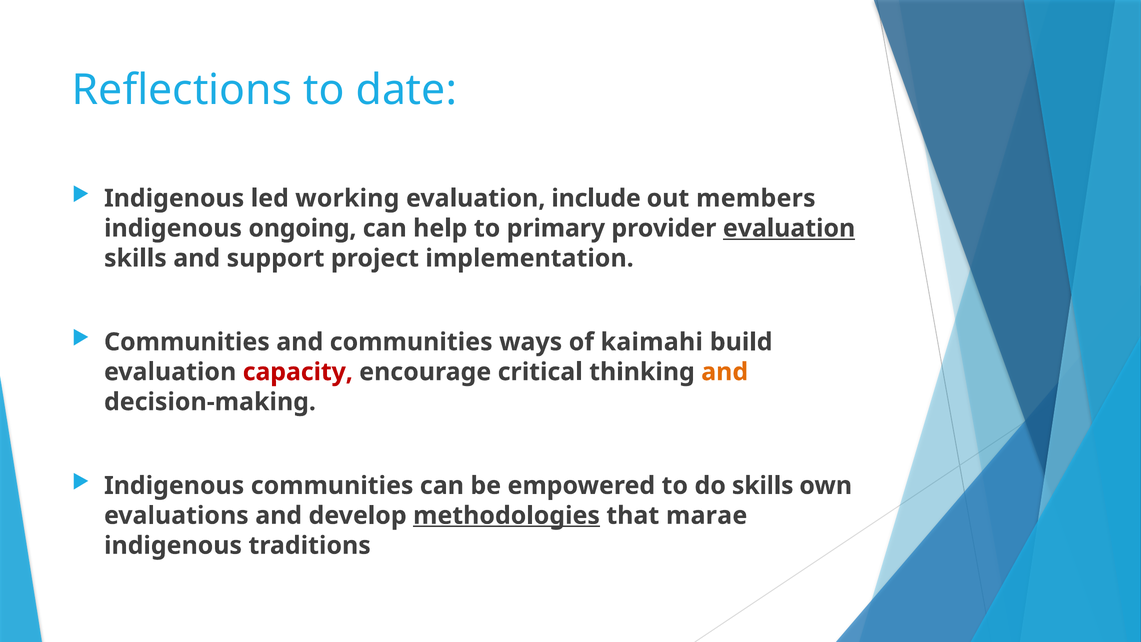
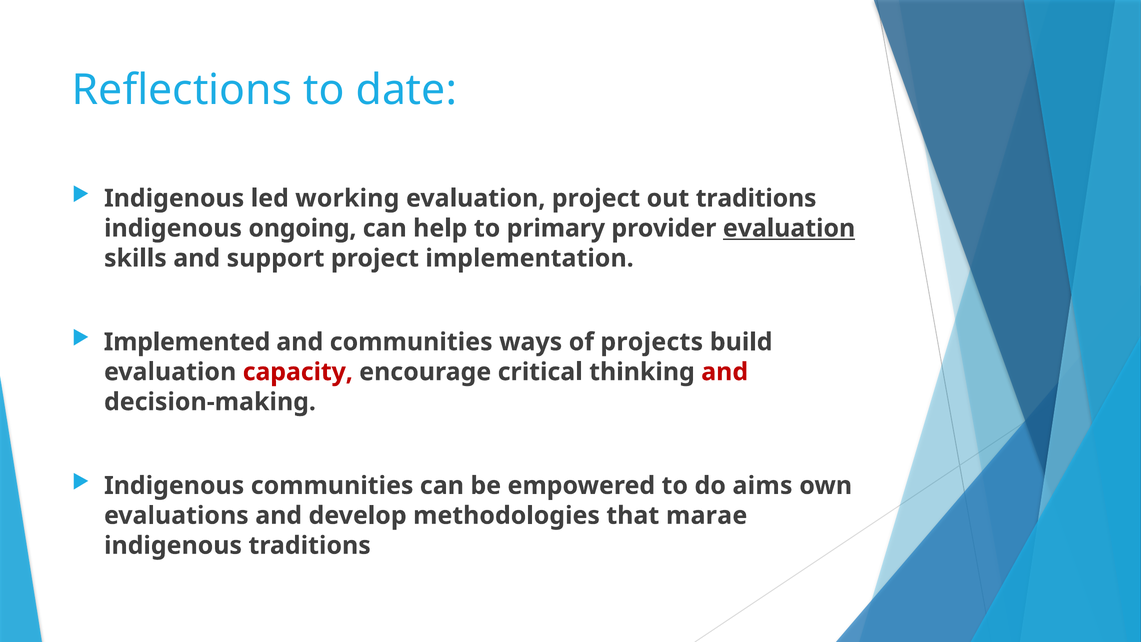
evaluation include: include -> project (596, 198)
out members: members -> traditions (756, 198)
Communities: Communities -> Implemented (187, 342)
kaimahi: kaimahi -> projects (652, 342)
and colour: orange -> red (725, 372)
do skills: skills -> aims (762, 485)
methodologies underline: present -> none (507, 515)
